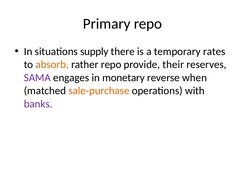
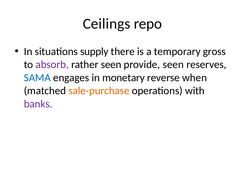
Primary: Primary -> Ceilings (107, 24)
rates: rates -> gross (214, 51)
absorb colour: orange -> purple (52, 64)
rather repo: repo -> seen (111, 64)
provide their: their -> seen (173, 64)
SAMA colour: purple -> blue (37, 78)
